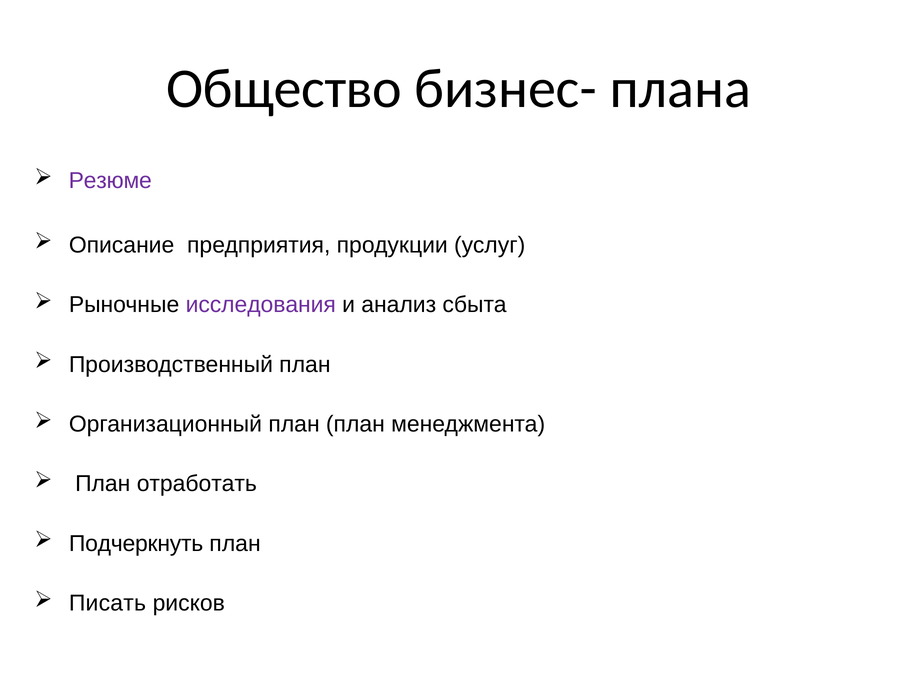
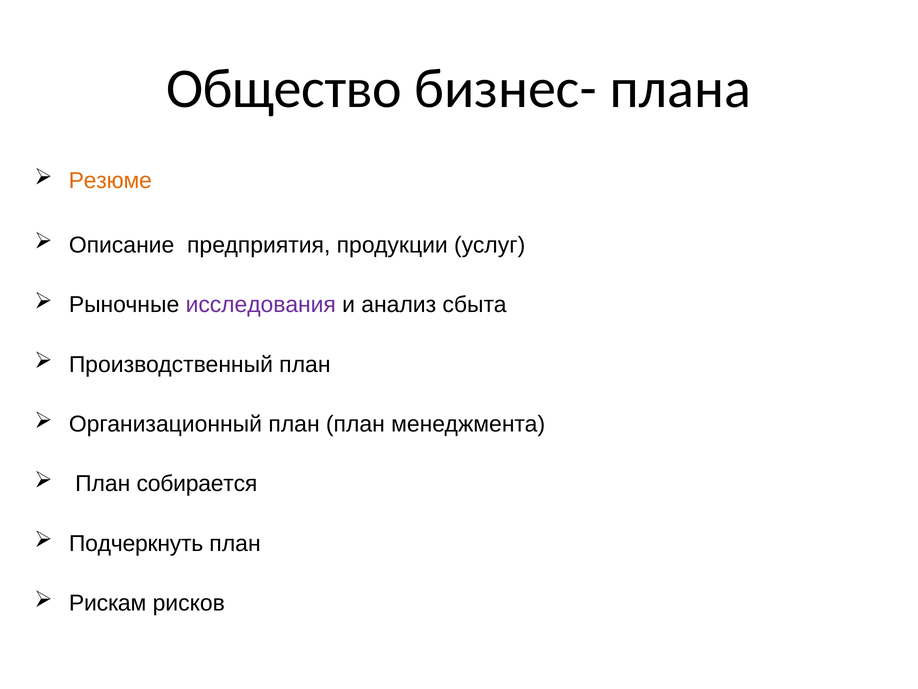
Резюме colour: purple -> orange (110, 181)
отработать: отработать -> собирается (197, 484)
Писать: Писать -> Рискам (108, 603)
